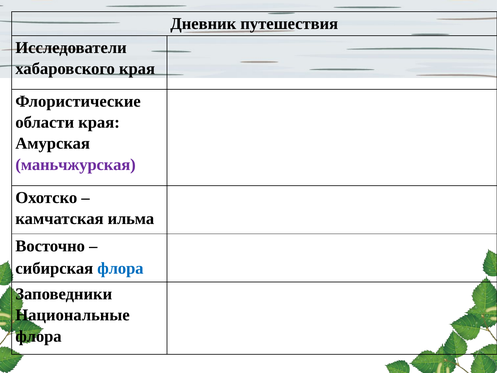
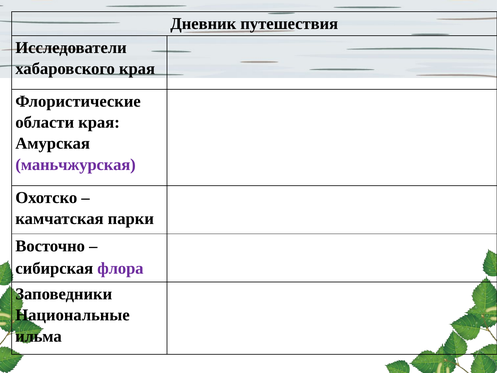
ильма: ильма -> парки (131, 219)
флора colour: blue -> purple (120, 268)
флора: флора -> ильма (38, 336)
